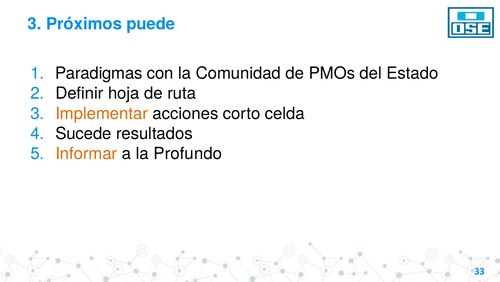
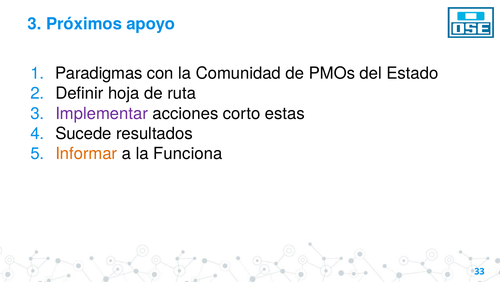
puede: puede -> apoyo (151, 24)
Implementar colour: orange -> purple (102, 113)
celda: celda -> estas (285, 113)
Profundo: Profundo -> Funciona (188, 153)
